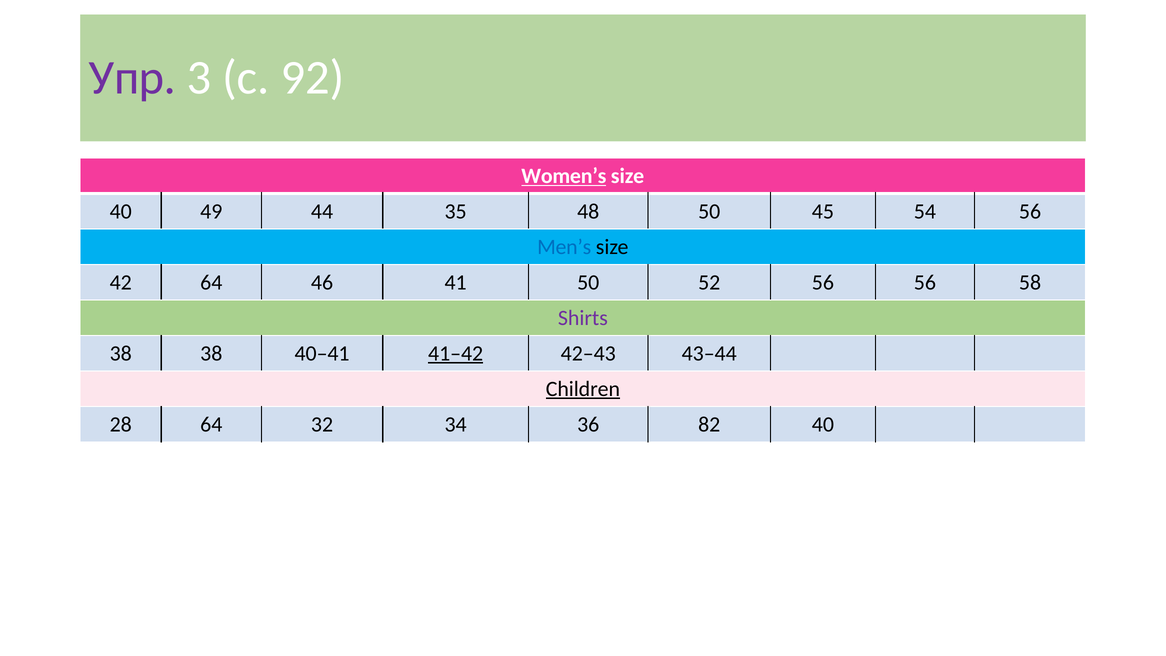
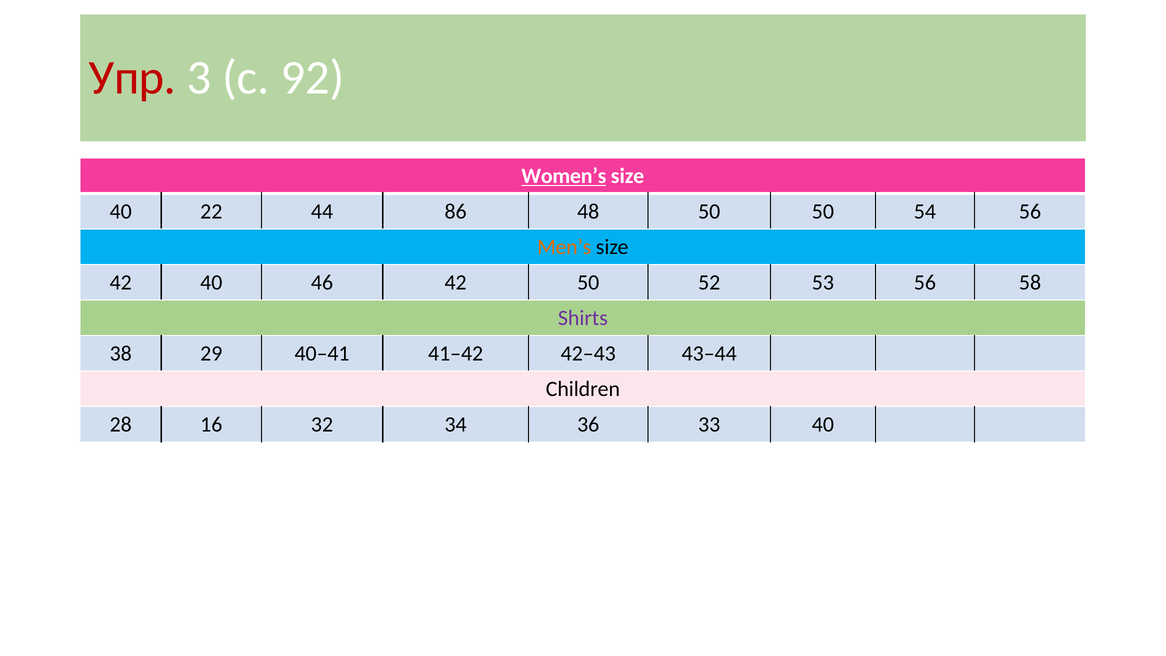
Упр colour: purple -> red (133, 78)
49: 49 -> 22 (211, 212)
35: 35 -> 86 (456, 212)
50 45: 45 -> 50 (823, 212)
Men’s colour: blue -> orange (564, 247)
42 64: 64 -> 40 (211, 282)
46 41: 41 -> 42 (456, 282)
52 56: 56 -> 53 (823, 282)
38 38: 38 -> 29 (211, 353)
41–42 underline: present -> none (456, 353)
Children underline: present -> none (583, 389)
28 64: 64 -> 16 (211, 424)
82: 82 -> 33 (709, 424)
